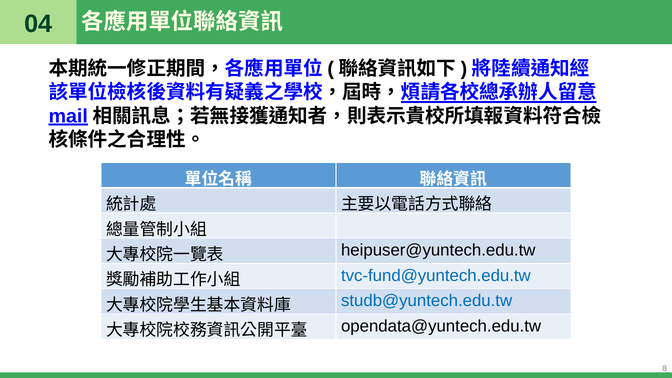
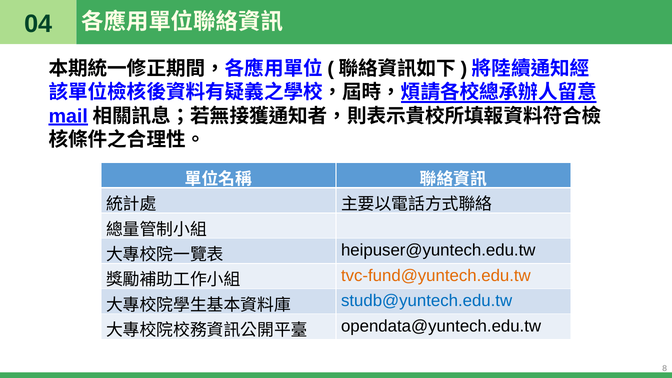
tvc-fund@yuntech.edu.tw colour: blue -> orange (436, 276)
